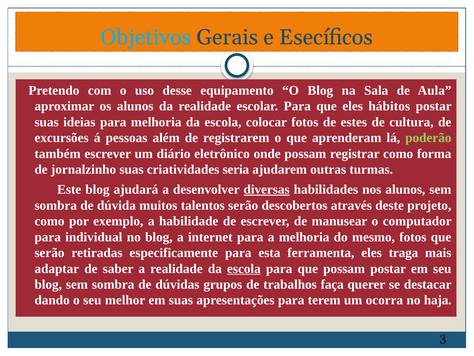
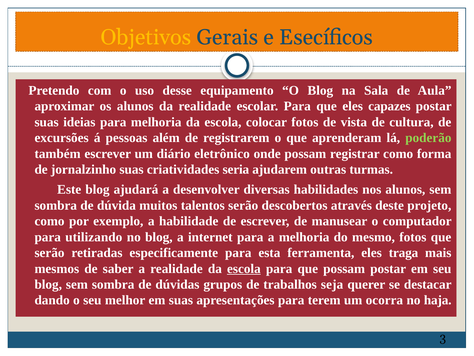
Objetivos colour: light blue -> yellow (146, 37)
hábitos: hábitos -> capazes (389, 106)
estes: estes -> vista (354, 122)
diversas underline: present -> none (267, 189)
individual: individual -> utilizando (94, 237)
adaptar: adaptar -> mesmos (57, 268)
faça: faça -> seja (332, 284)
